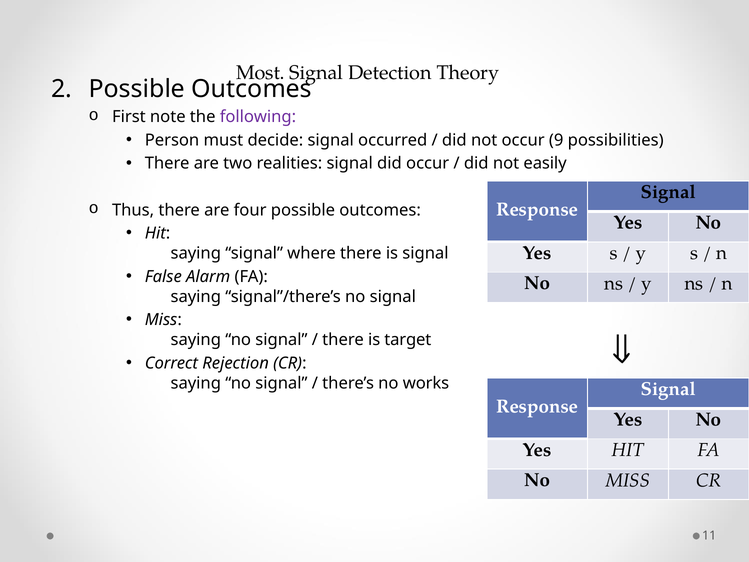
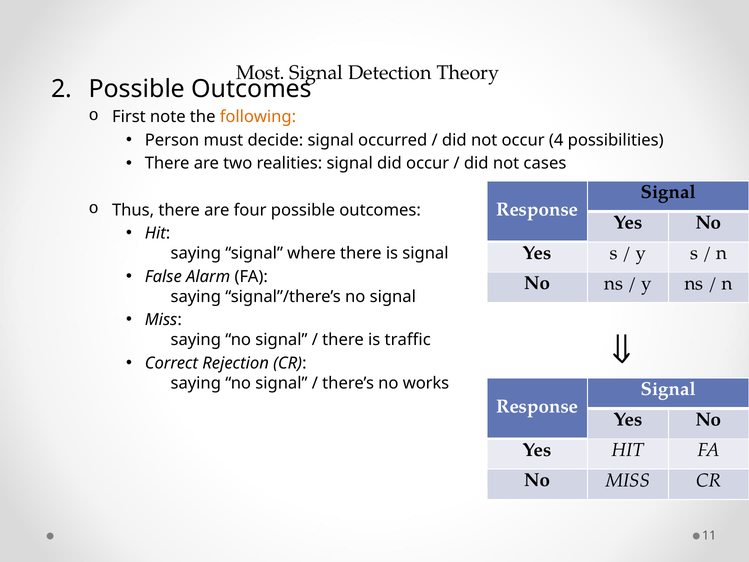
following colour: purple -> orange (258, 117)
9: 9 -> 4 (556, 140)
easily: easily -> cases (545, 163)
target: target -> traffic (408, 340)
